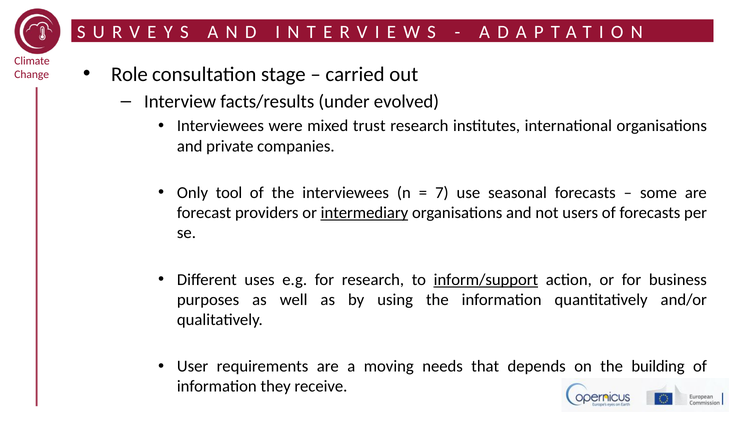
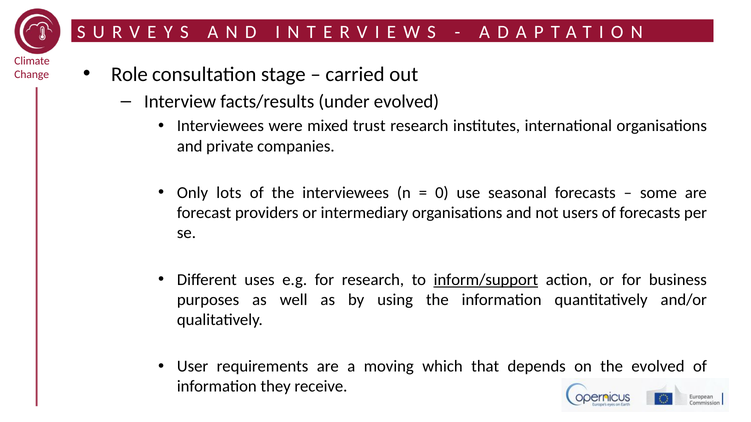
tool: tool -> lots (229, 193)
7: 7 -> 0 (442, 193)
intermediary underline: present -> none (364, 213)
needs: needs -> which (442, 367)
the building: building -> evolved (658, 367)
